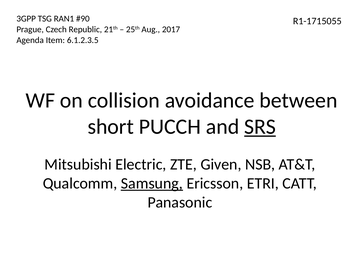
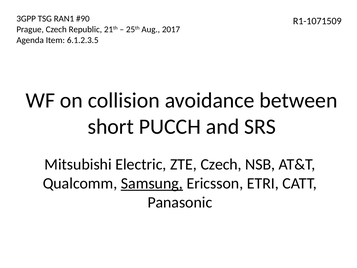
R1-1715055: R1-1715055 -> R1-1071509 (317, 21)
SRS underline: present -> none (260, 127)
ZTE Given: Given -> Czech (221, 164)
